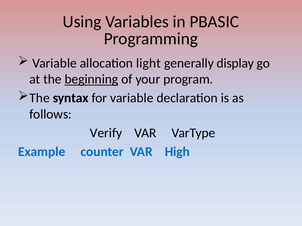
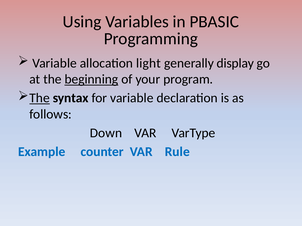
The underline: none -> present (40, 98)
Verify: Verify -> Down (106, 133)
High: High -> Rule (177, 152)
